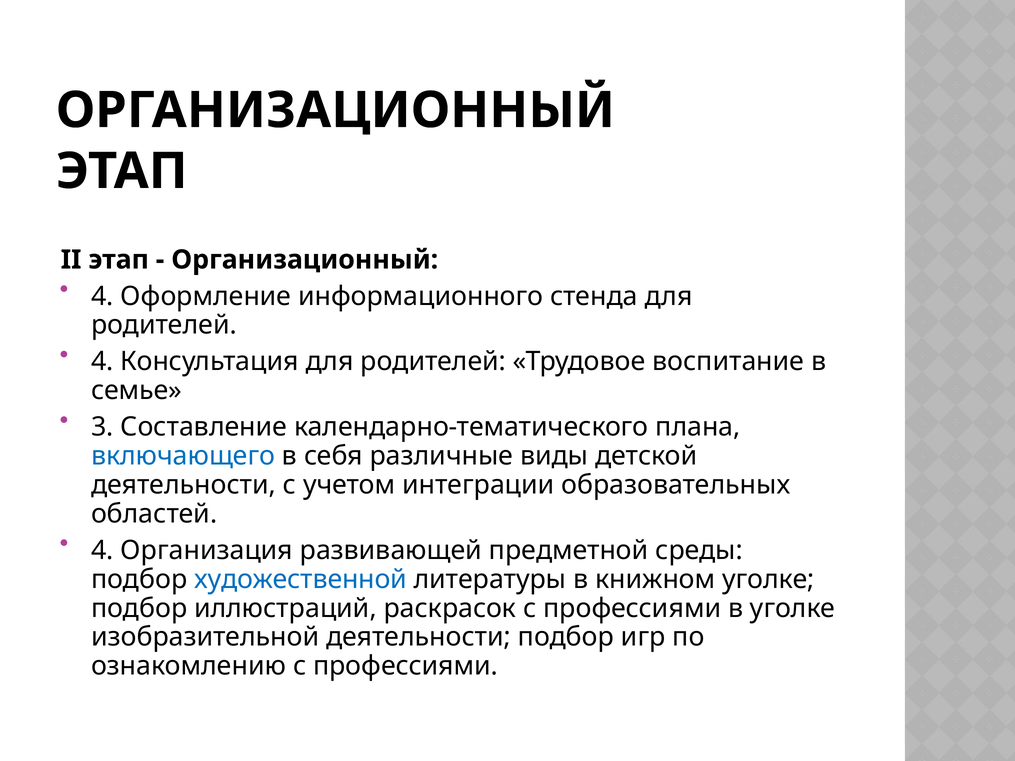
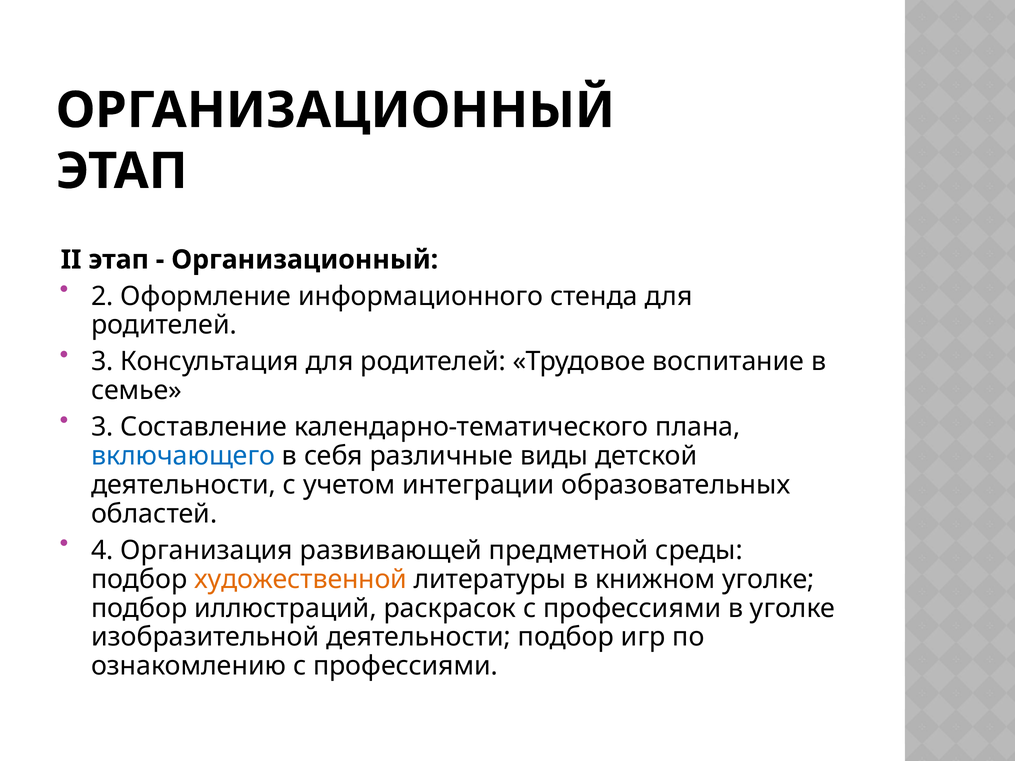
4: 4 -> 2 (102, 296)
4: 4 -> 3 (102, 362)
художественной colour: blue -> orange (301, 579)
